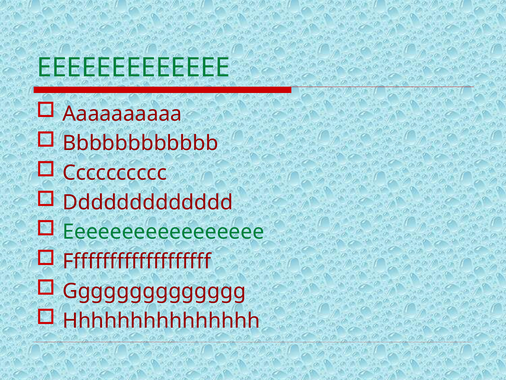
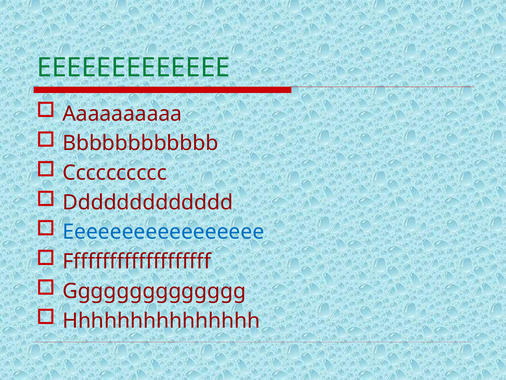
Eeeeeeeeeeeeeeeee colour: green -> blue (163, 232)
